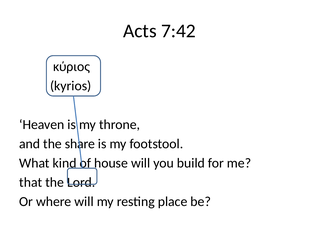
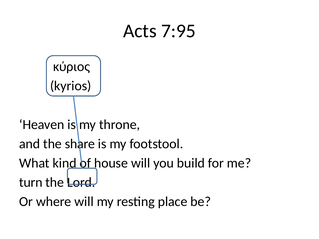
7:42: 7:42 -> 7:95 (178, 31)
that: that -> turn (31, 183)
